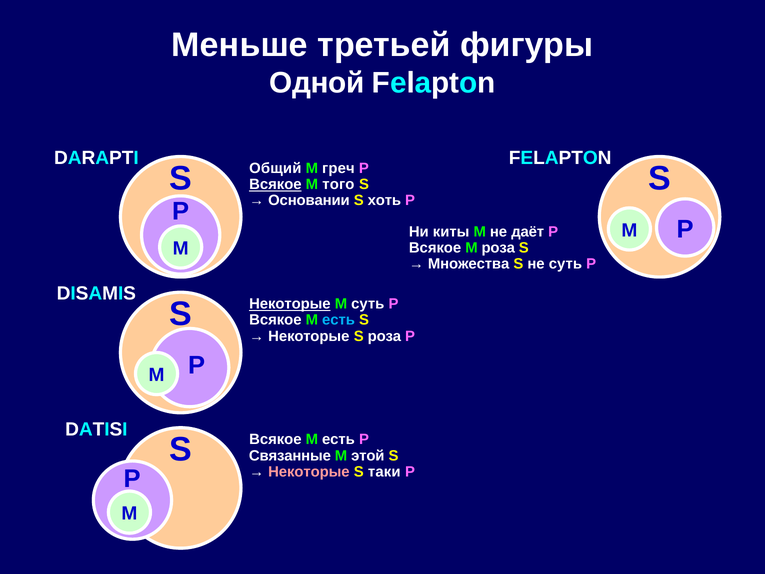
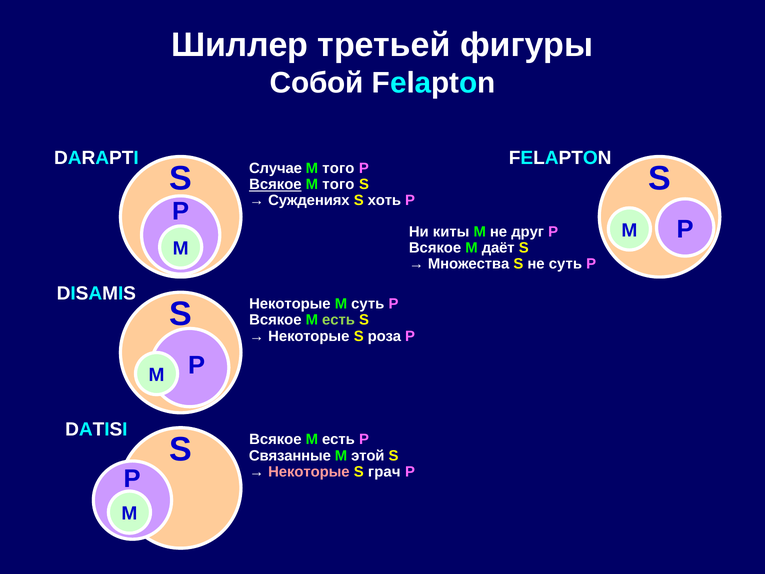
Меньше: Меньше -> Шиллер (240, 45)
Одной: Одной -> Собой (317, 83)
Общий: Общий -> Случае (275, 168)
греч: греч -> того (338, 168)
Основании: Основании -> Суждениях (309, 200)
даёт: даёт -> друг (528, 232)
M роза: роза -> даёт (498, 248)
Некоторые underline: present -> none (290, 304)
есть colour: light blue -> light green (339, 320)
таки: таки -> грач (384, 472)
